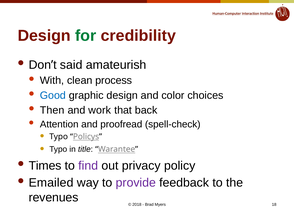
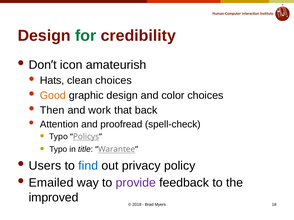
said: said -> icon (71, 65)
With: With -> Hats (52, 81)
clean process: process -> choices (114, 81)
Good colour: blue -> orange (53, 96)
Times: Times -> Users (45, 166)
find colour: purple -> blue (88, 166)
revenues: revenues -> improved (54, 198)
